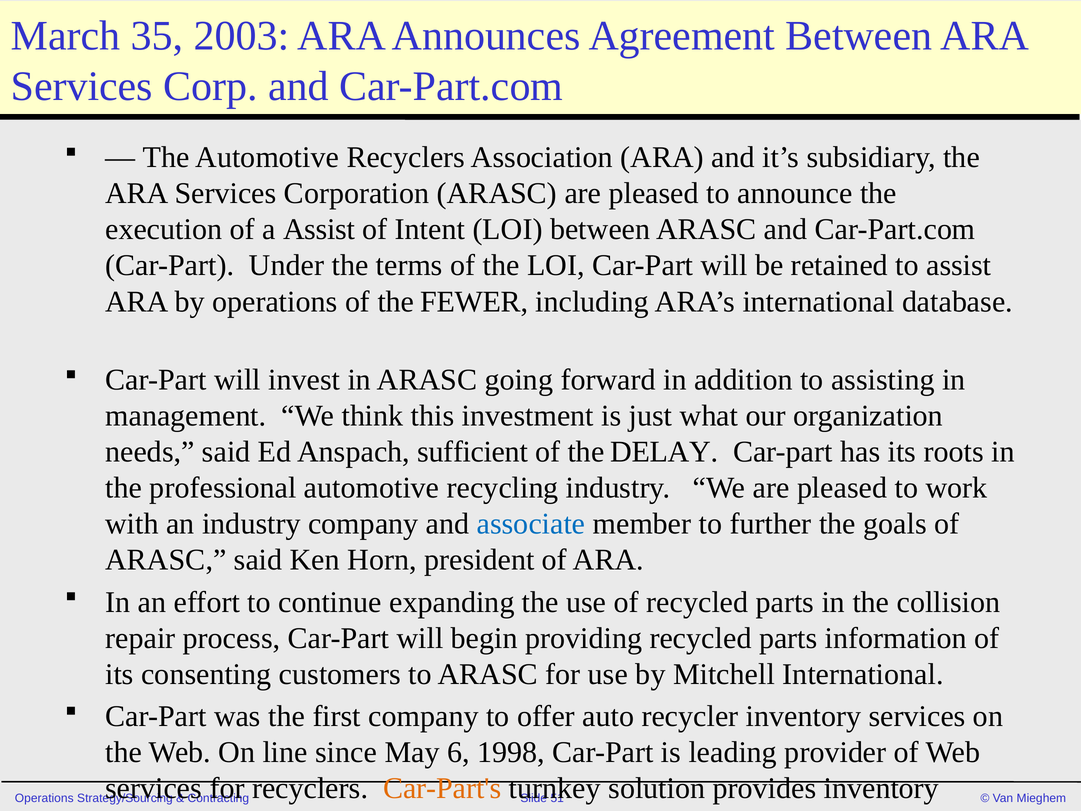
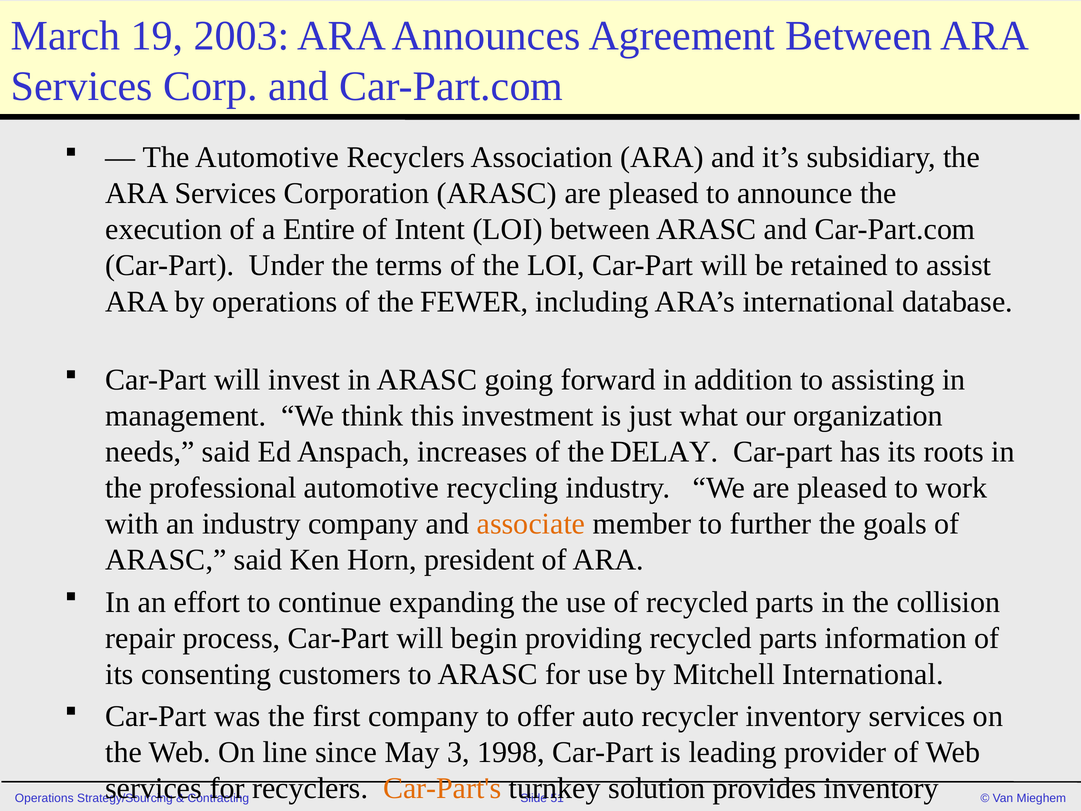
35: 35 -> 19 (157, 36)
a Assist: Assist -> Entire (319, 229)
sufficient: sufficient -> increases (472, 452)
associate colour: blue -> orange (531, 524)
6: 6 -> 3 (458, 752)
